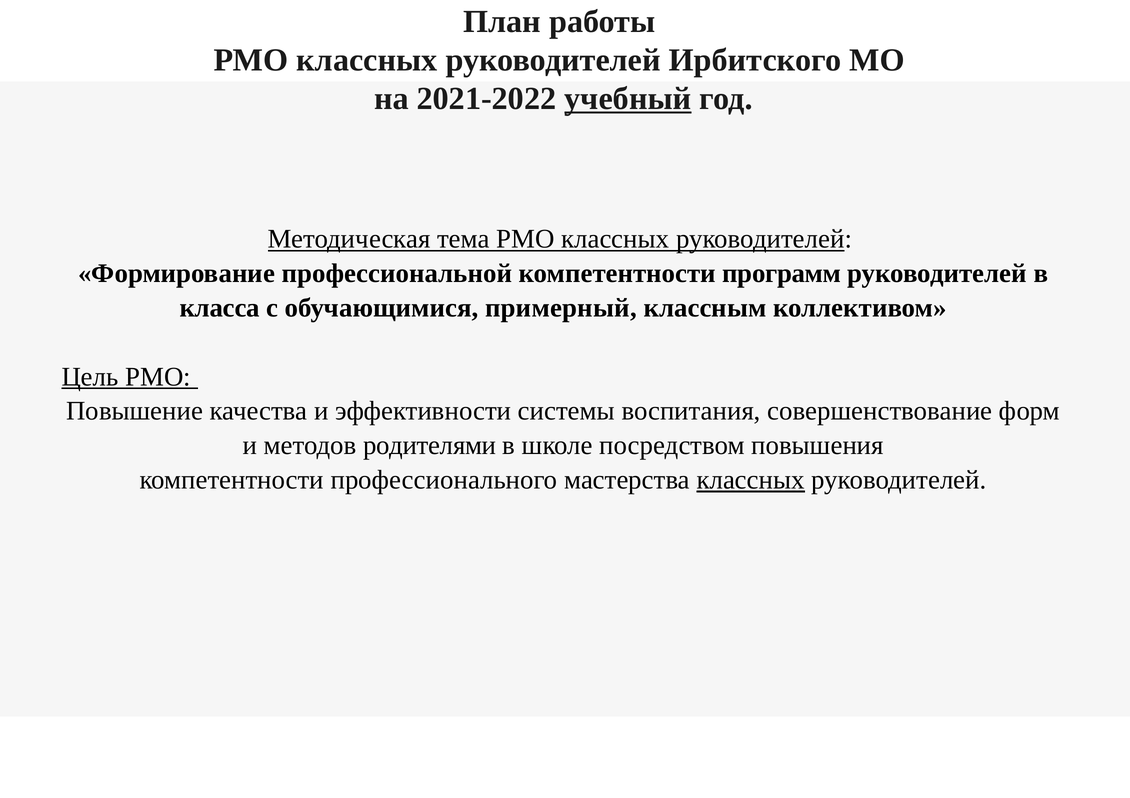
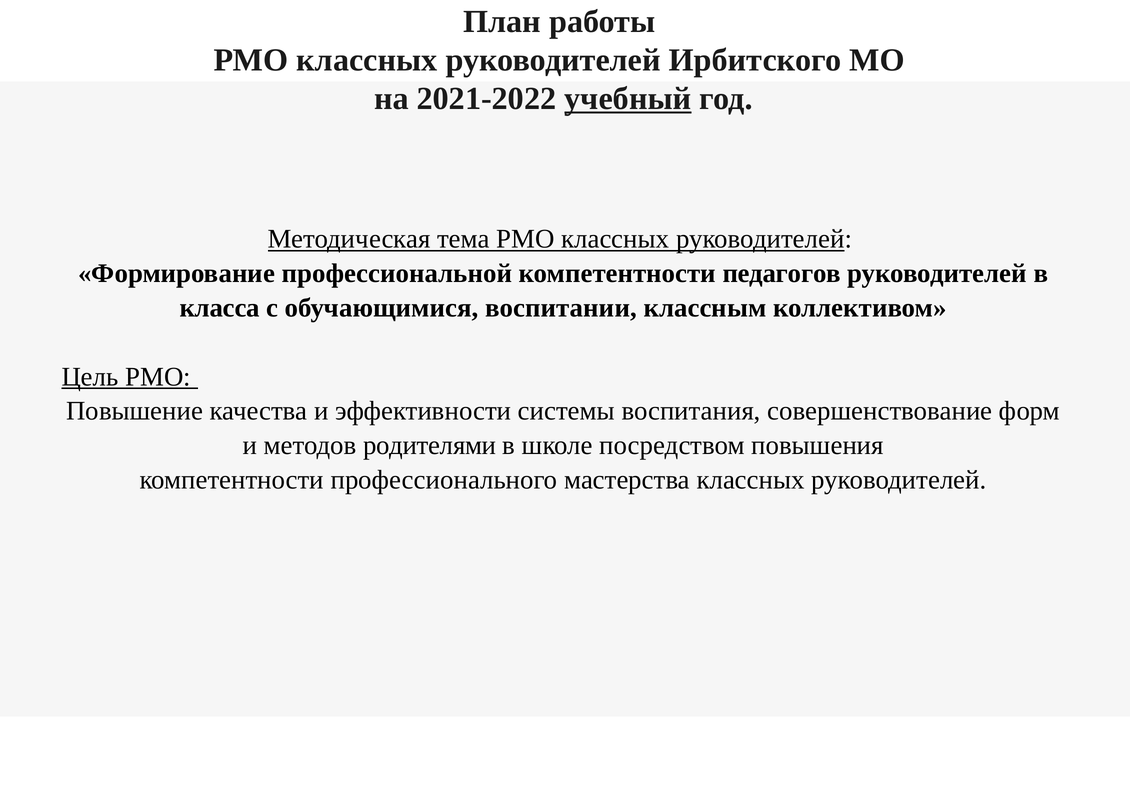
программ: программ -> педагогов (782, 273)
примерный: примерный -> воспитании (561, 308)
классных underline: present -> none (751, 480)
